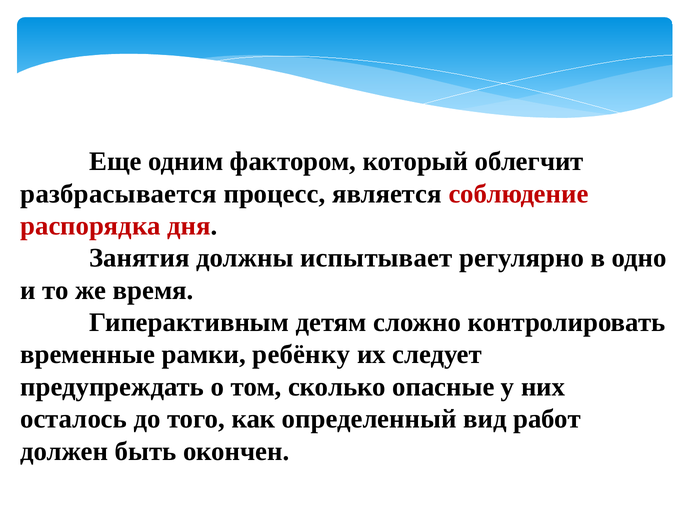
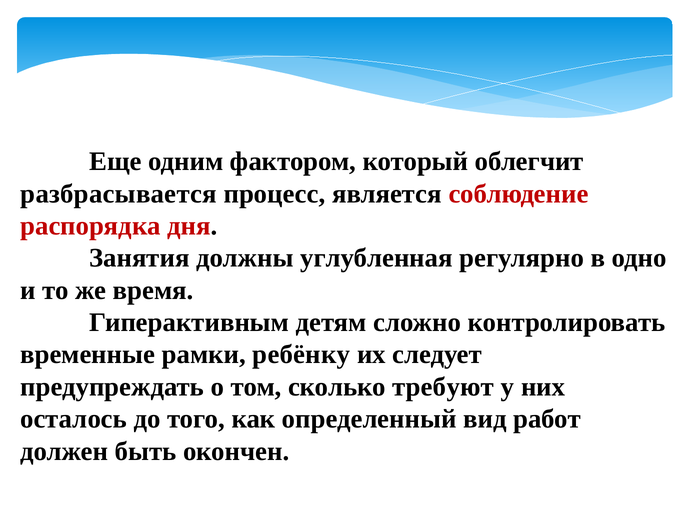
испытывает: испытывает -> углубленная (376, 258)
опасные: опасные -> требуют (443, 387)
